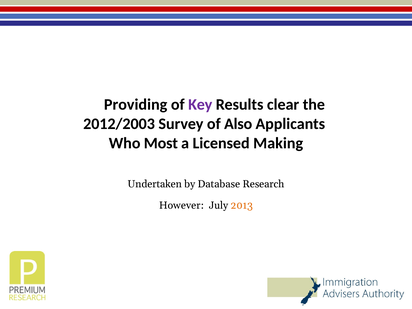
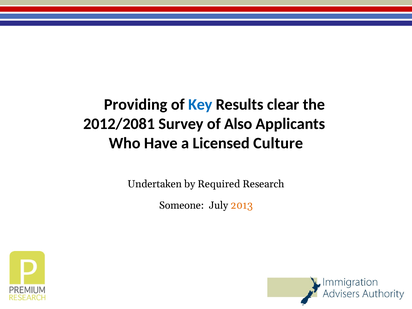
Key colour: purple -> blue (200, 105)
2012/2003: 2012/2003 -> 2012/2081 (119, 124)
Most: Most -> Have (161, 143)
Making: Making -> Culture (278, 143)
Database: Database -> Required (219, 184)
However: However -> Someone (182, 206)
